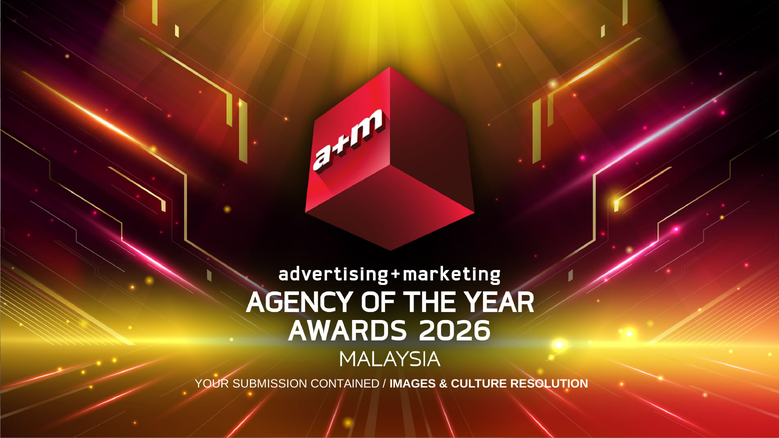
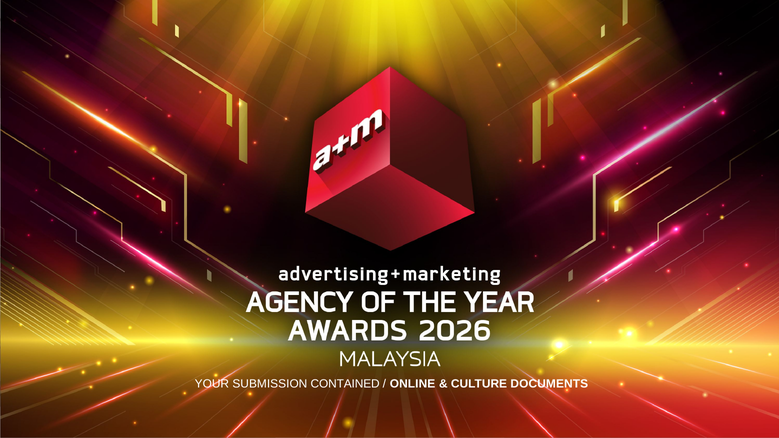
IMAGES: IMAGES -> ONLINE (413, 384)
RESOLUTION: RESOLUTION -> DOCUMENTS (549, 384)
